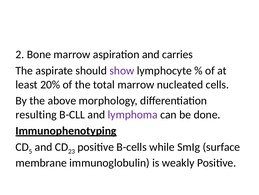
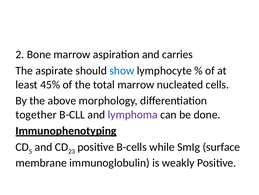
show colour: purple -> blue (122, 70)
20%: 20% -> 45% (50, 84)
resulting: resulting -> together (36, 114)
